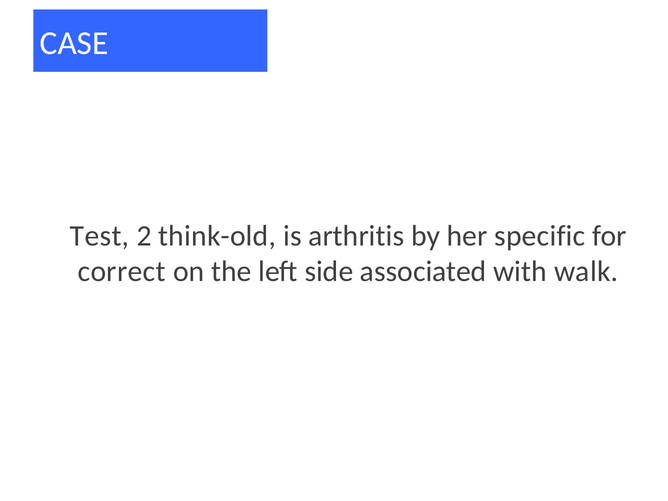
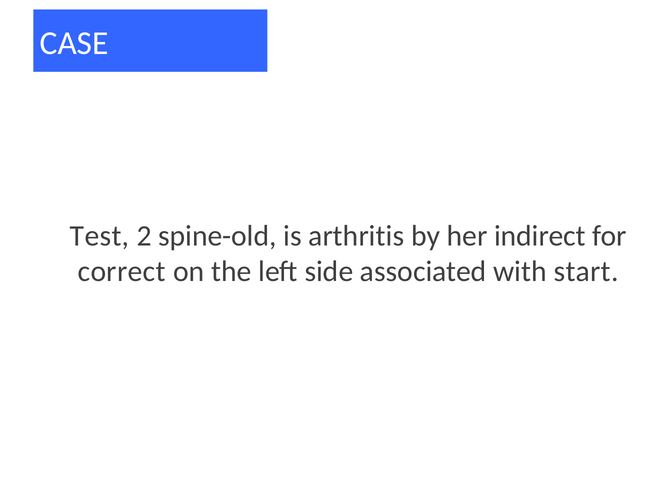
think-old: think-old -> spine-old (217, 236)
specific: specific -> indirect (540, 236)
walk: walk -> start (586, 271)
